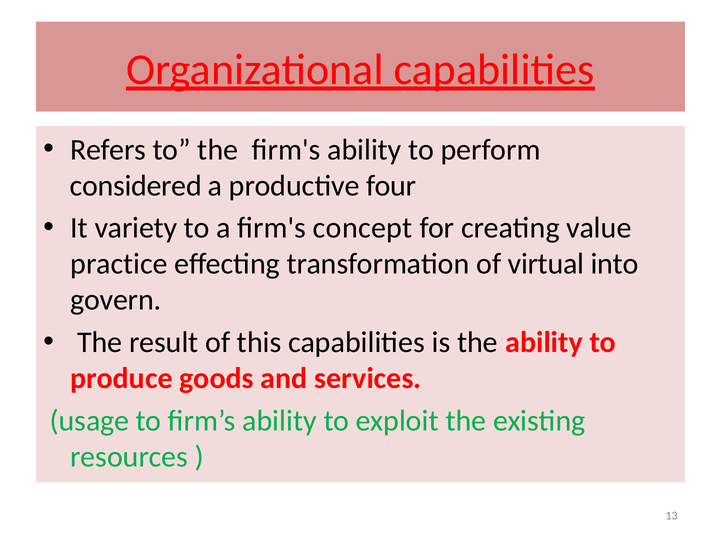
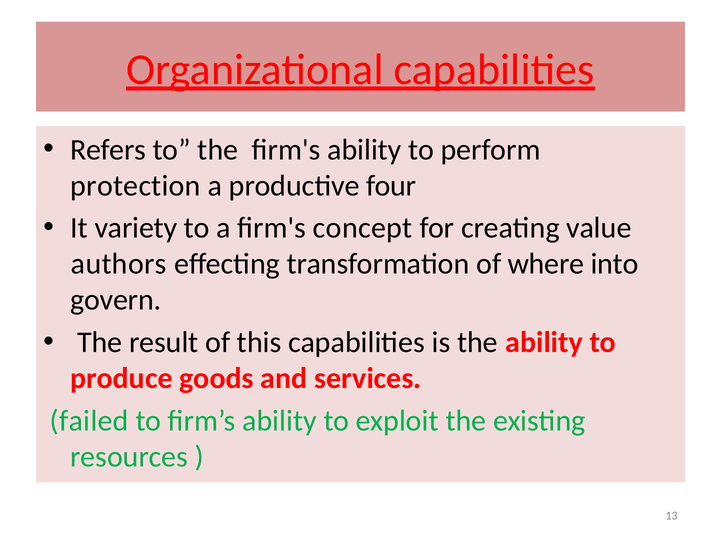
considered: considered -> protection (136, 186)
practice: practice -> authors (119, 264)
virtual: virtual -> where (546, 264)
usage: usage -> failed (89, 421)
